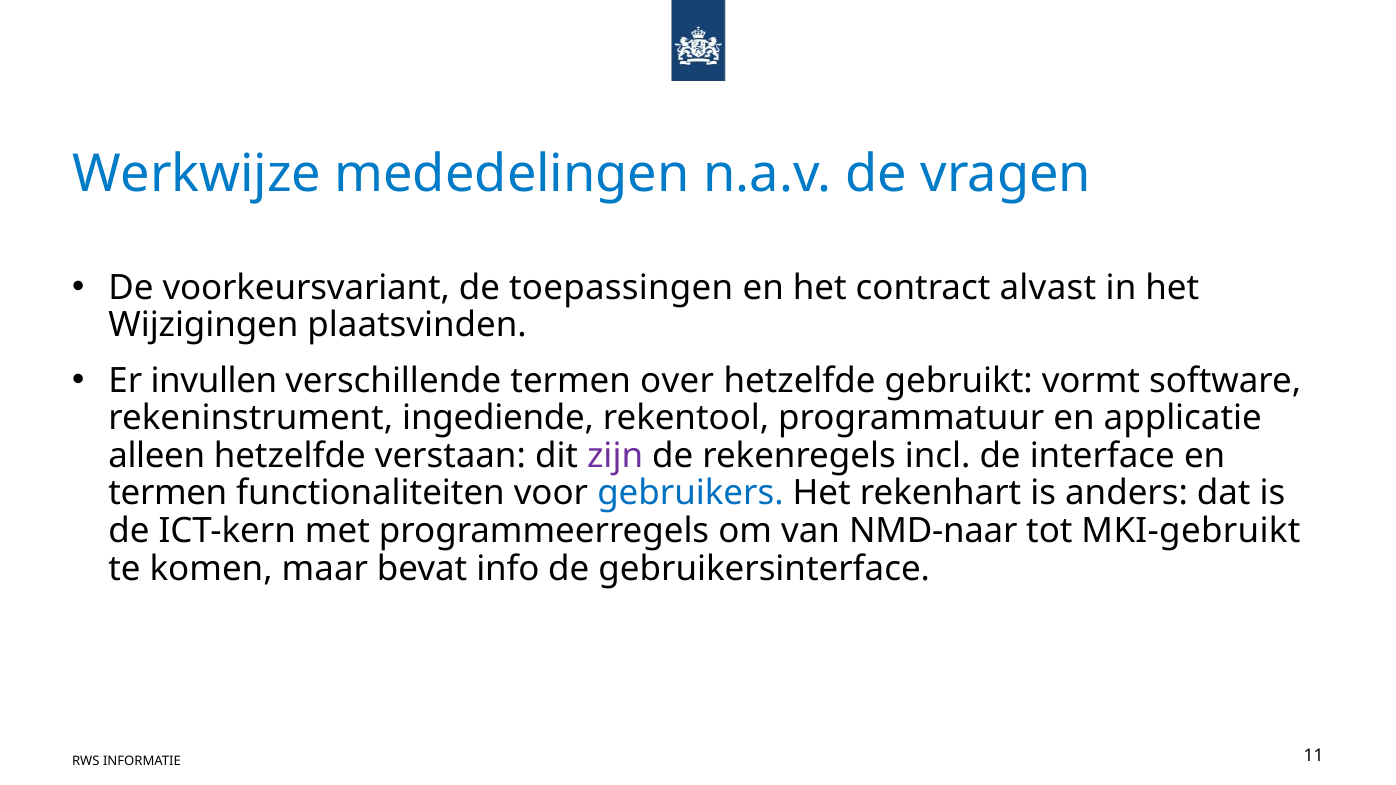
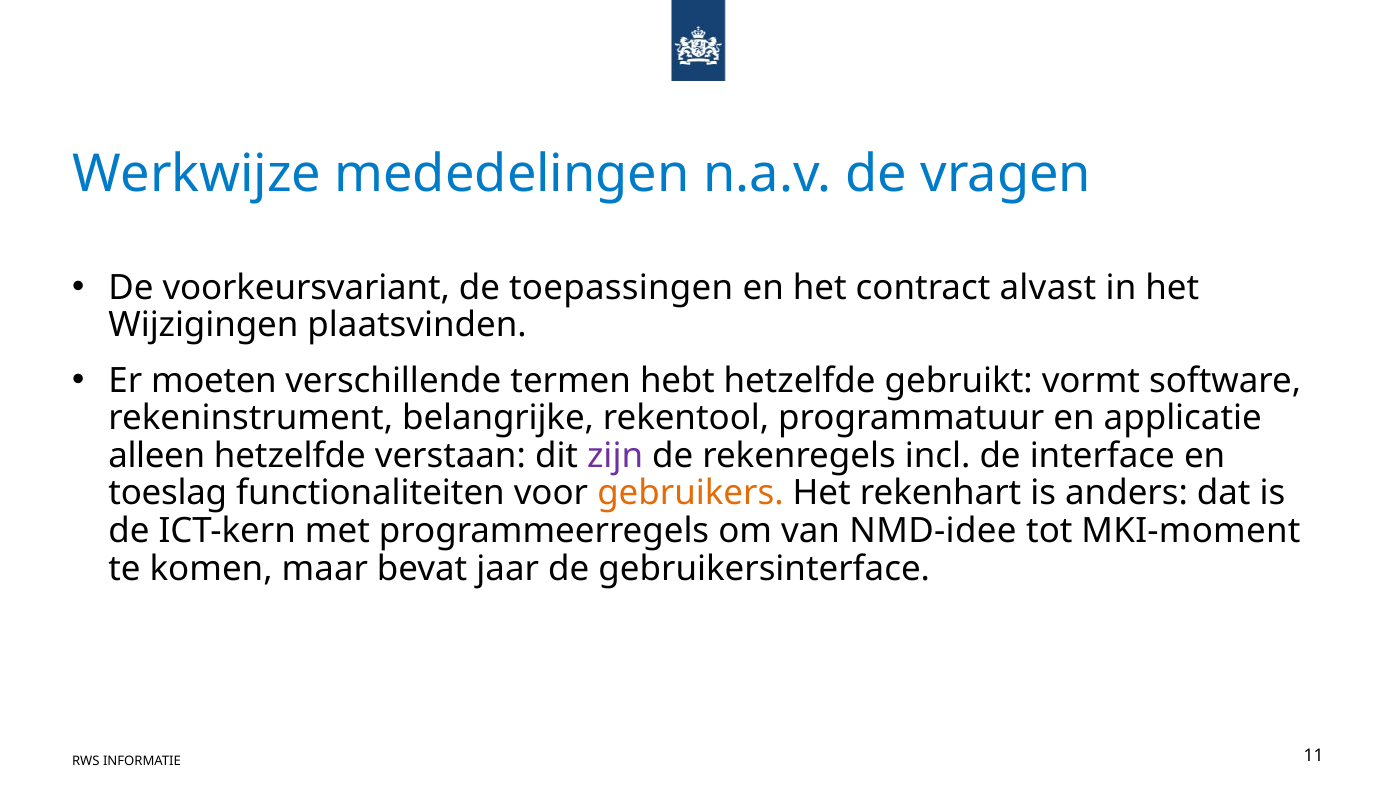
invullen: invullen -> moeten (214, 381)
over: over -> hebt (677, 381)
ingediende: ingediende -> belangrijke (498, 418)
termen: termen -> toeslag (168, 494)
gebruikers colour: blue -> orange (690, 494)
NMD-naar: NMD-naar -> NMD-idee (933, 531)
MKI-gebruikt: MKI-gebruikt -> MKI-moment (1191, 531)
info: info -> jaar (508, 569)
